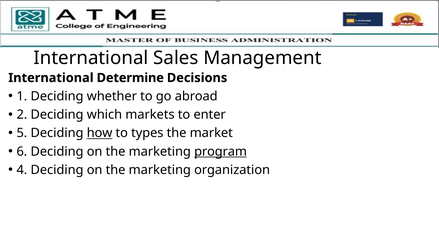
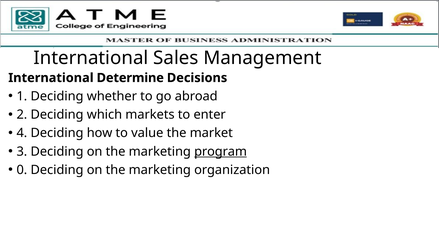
5: 5 -> 4 (22, 133)
how underline: present -> none (100, 133)
types: types -> value (147, 133)
6: 6 -> 3 (22, 151)
4: 4 -> 0 (22, 170)
